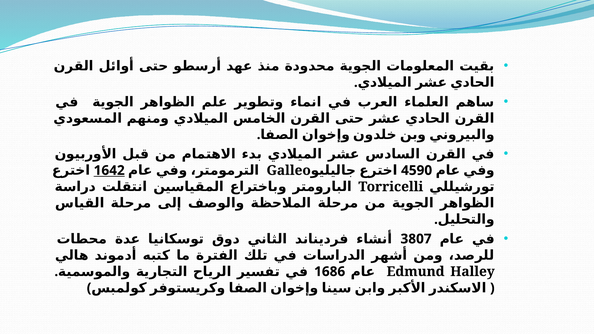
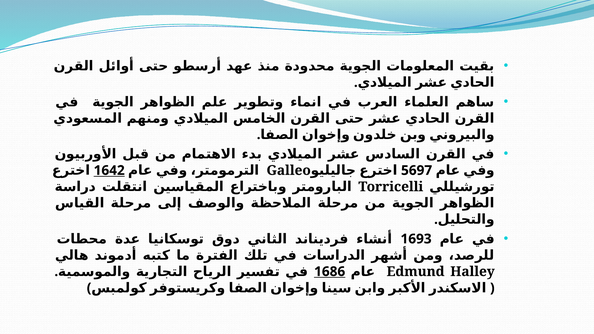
4590: 4590 -> 5697 (417, 170)
3807: 3807 -> 1693 (416, 239)
1686 underline: none -> present (330, 272)
